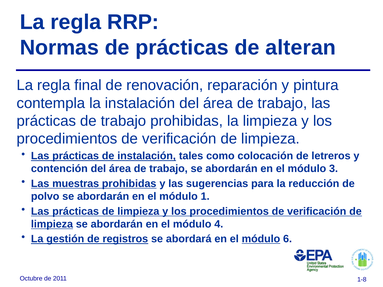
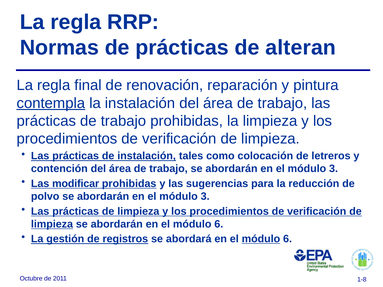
contempla underline: none -> present (51, 103)
muestras: muestras -> modificar (76, 184)
1: 1 -> 3 (205, 197)
4: 4 -> 6 (219, 224)
